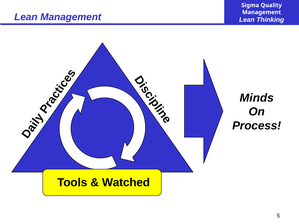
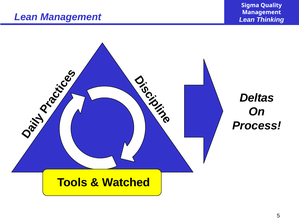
Minds: Minds -> Deltas (257, 98)
